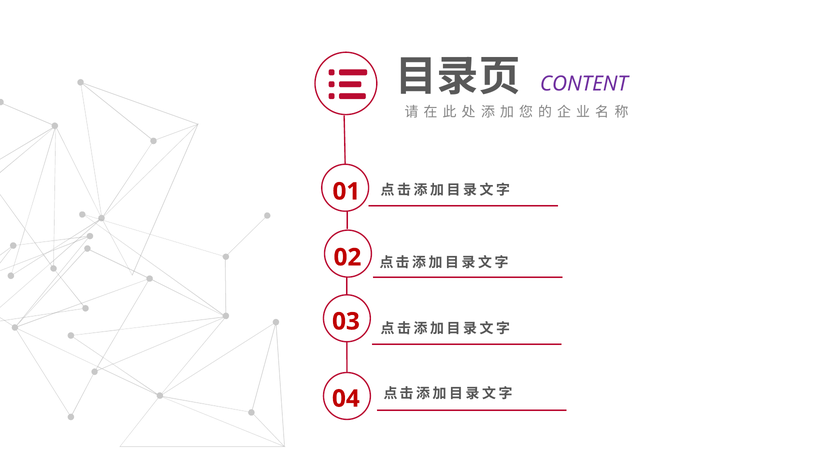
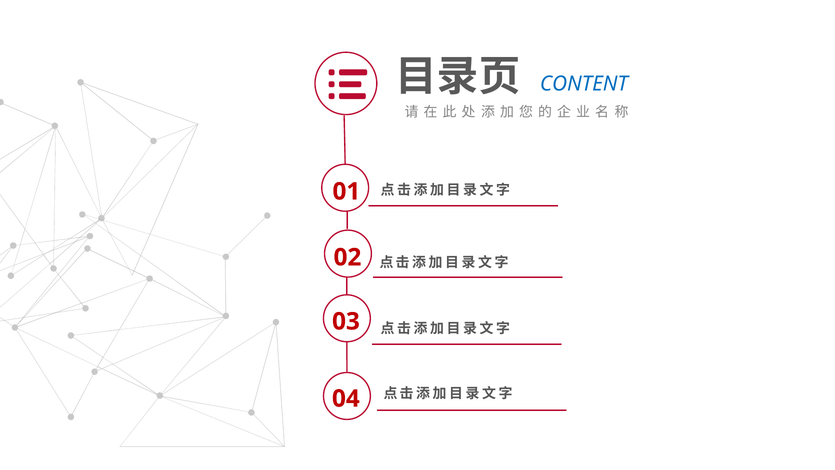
CONTENT colour: purple -> blue (584, 84)
